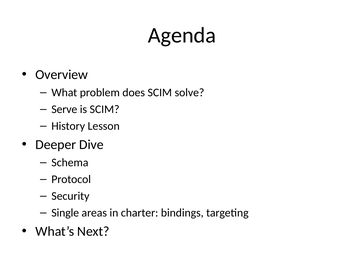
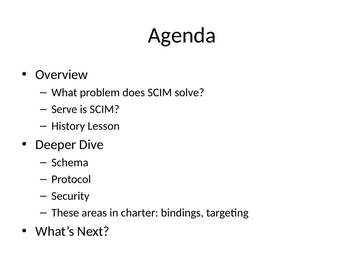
Single: Single -> These (65, 213)
